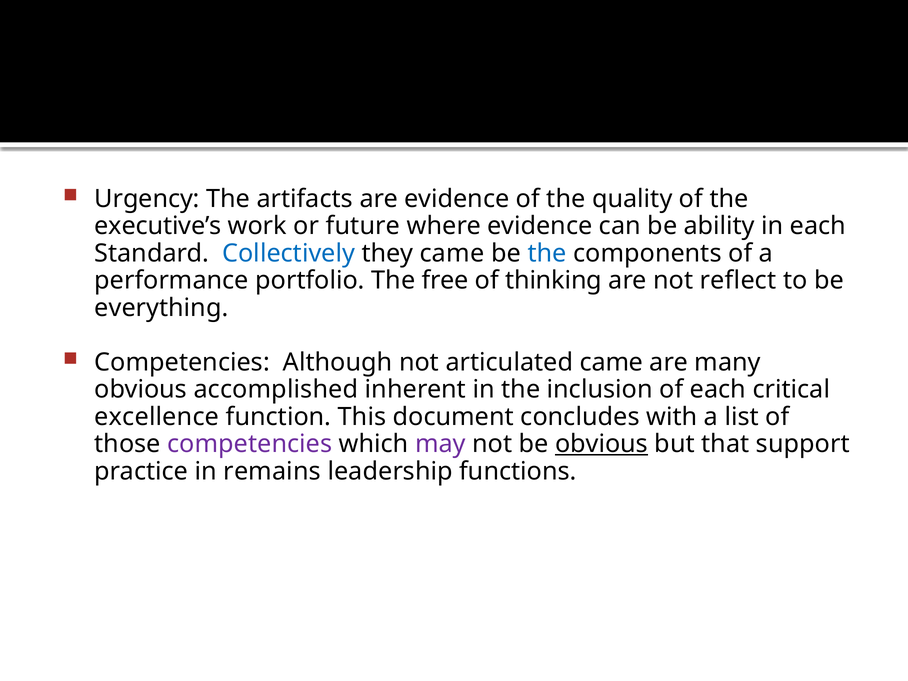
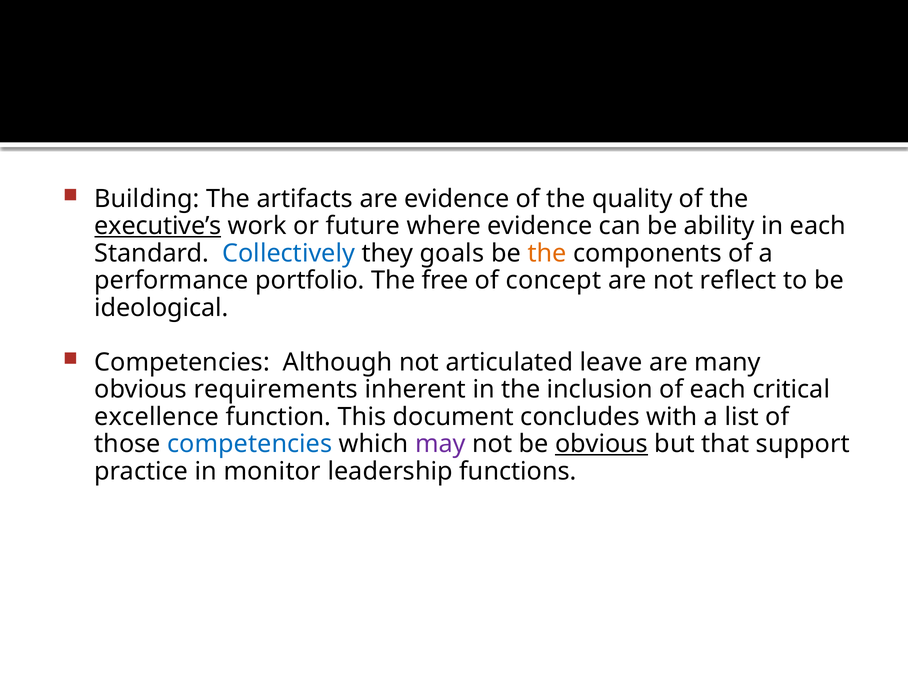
Urgency: Urgency -> Building (147, 199)
executive’s underline: none -> present (158, 226)
they came: came -> goals (452, 253)
the colour: blue -> orange (547, 253)
thinking: thinking -> concept (553, 281)
everything: everything -> ideological (161, 308)
articulated came: came -> leave (611, 362)
accomplished: accomplished -> requirements (276, 390)
competencies colour: purple -> blue (250, 444)
remains: remains -> monitor (272, 471)
